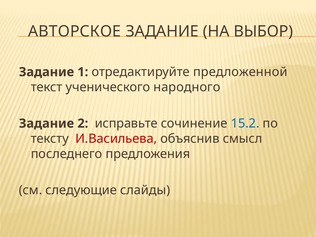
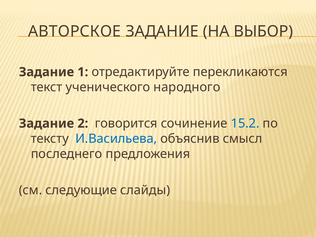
предложенной: предложенной -> перекликаются (240, 72)
исправьте: исправьте -> говорится (126, 123)
И.Васильева colour: red -> blue (116, 139)
